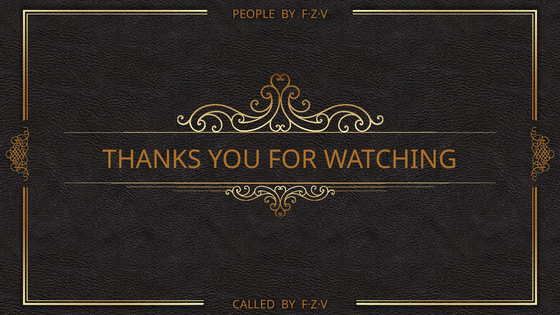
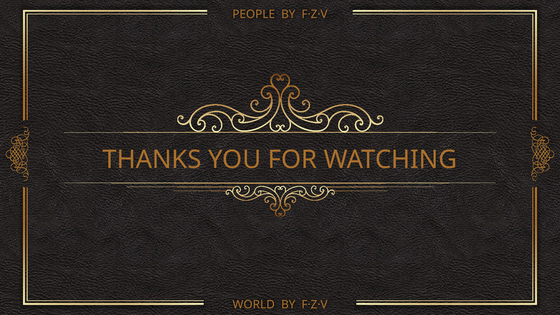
CALLED: CALLED -> WORLD (254, 304)
